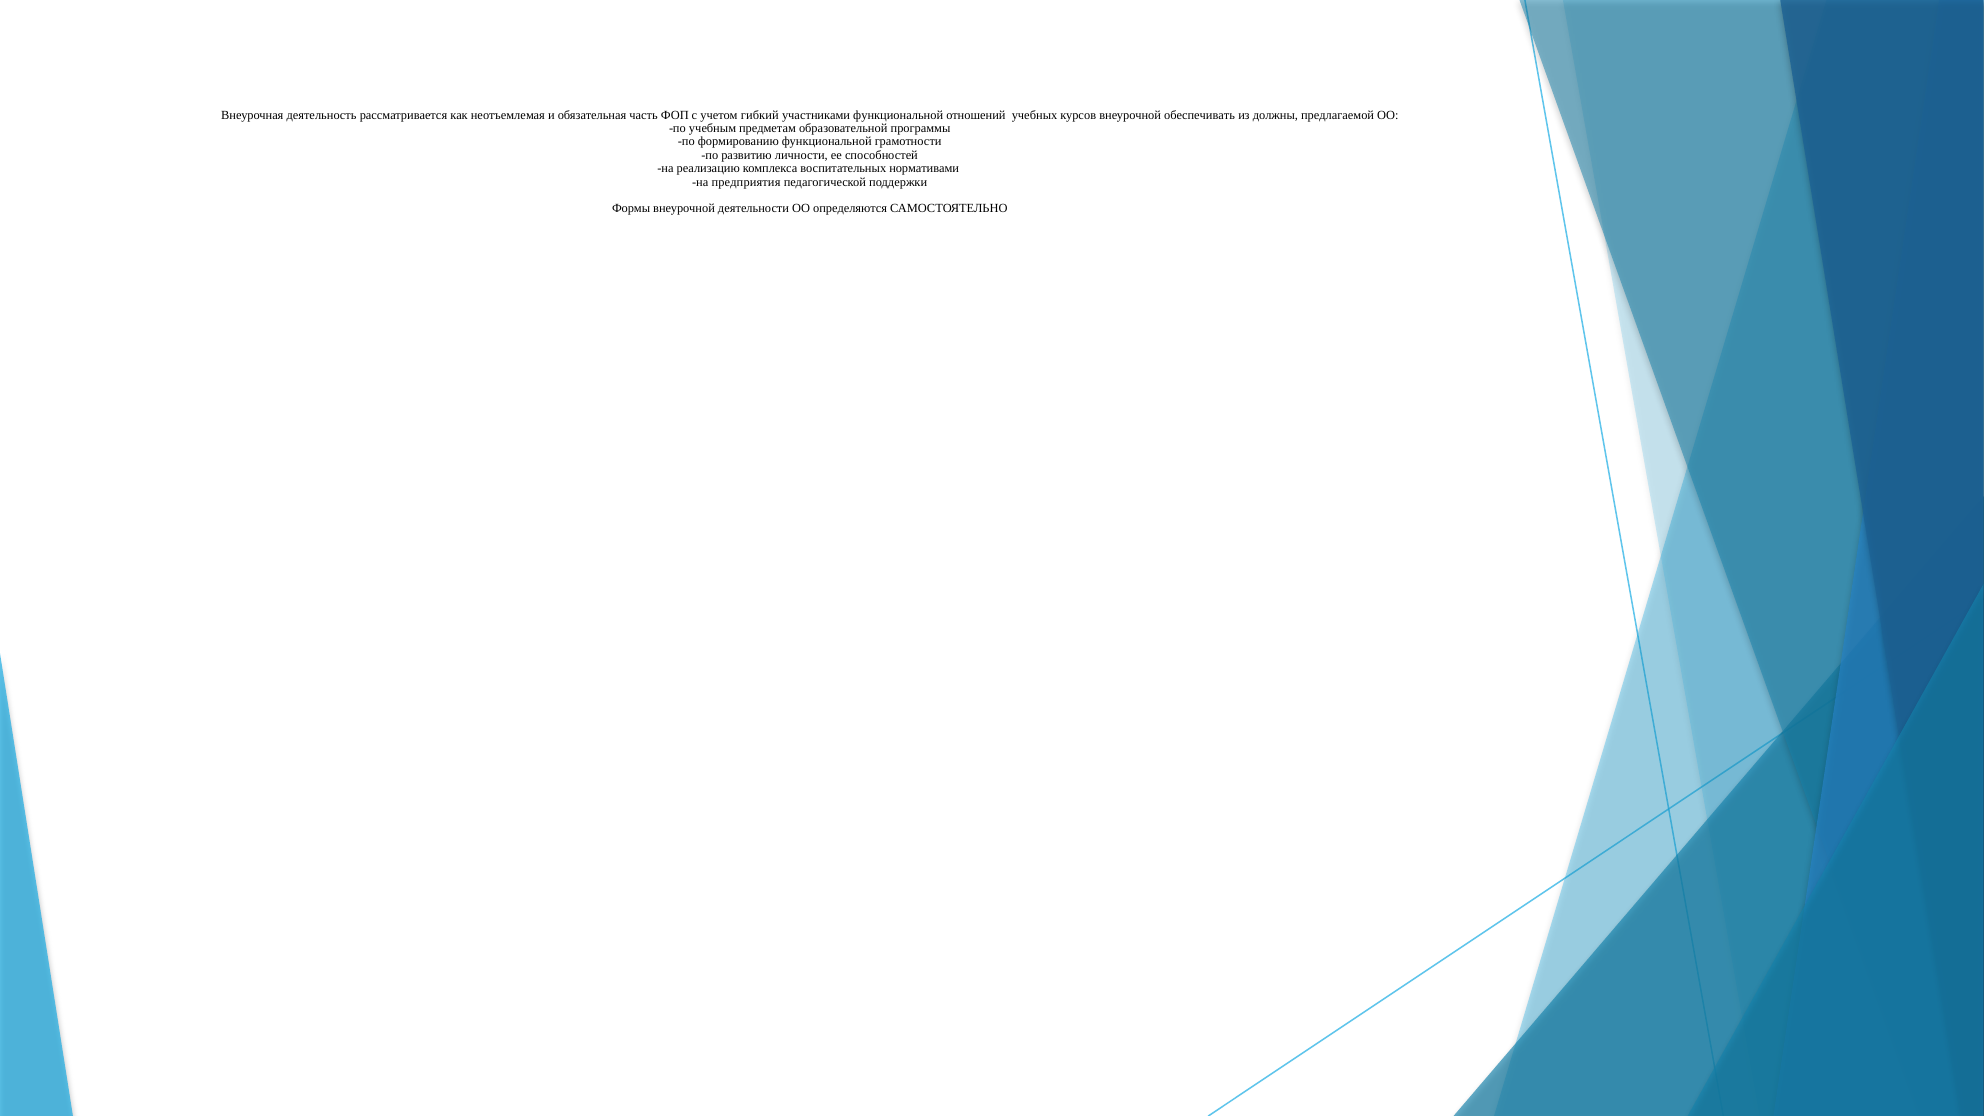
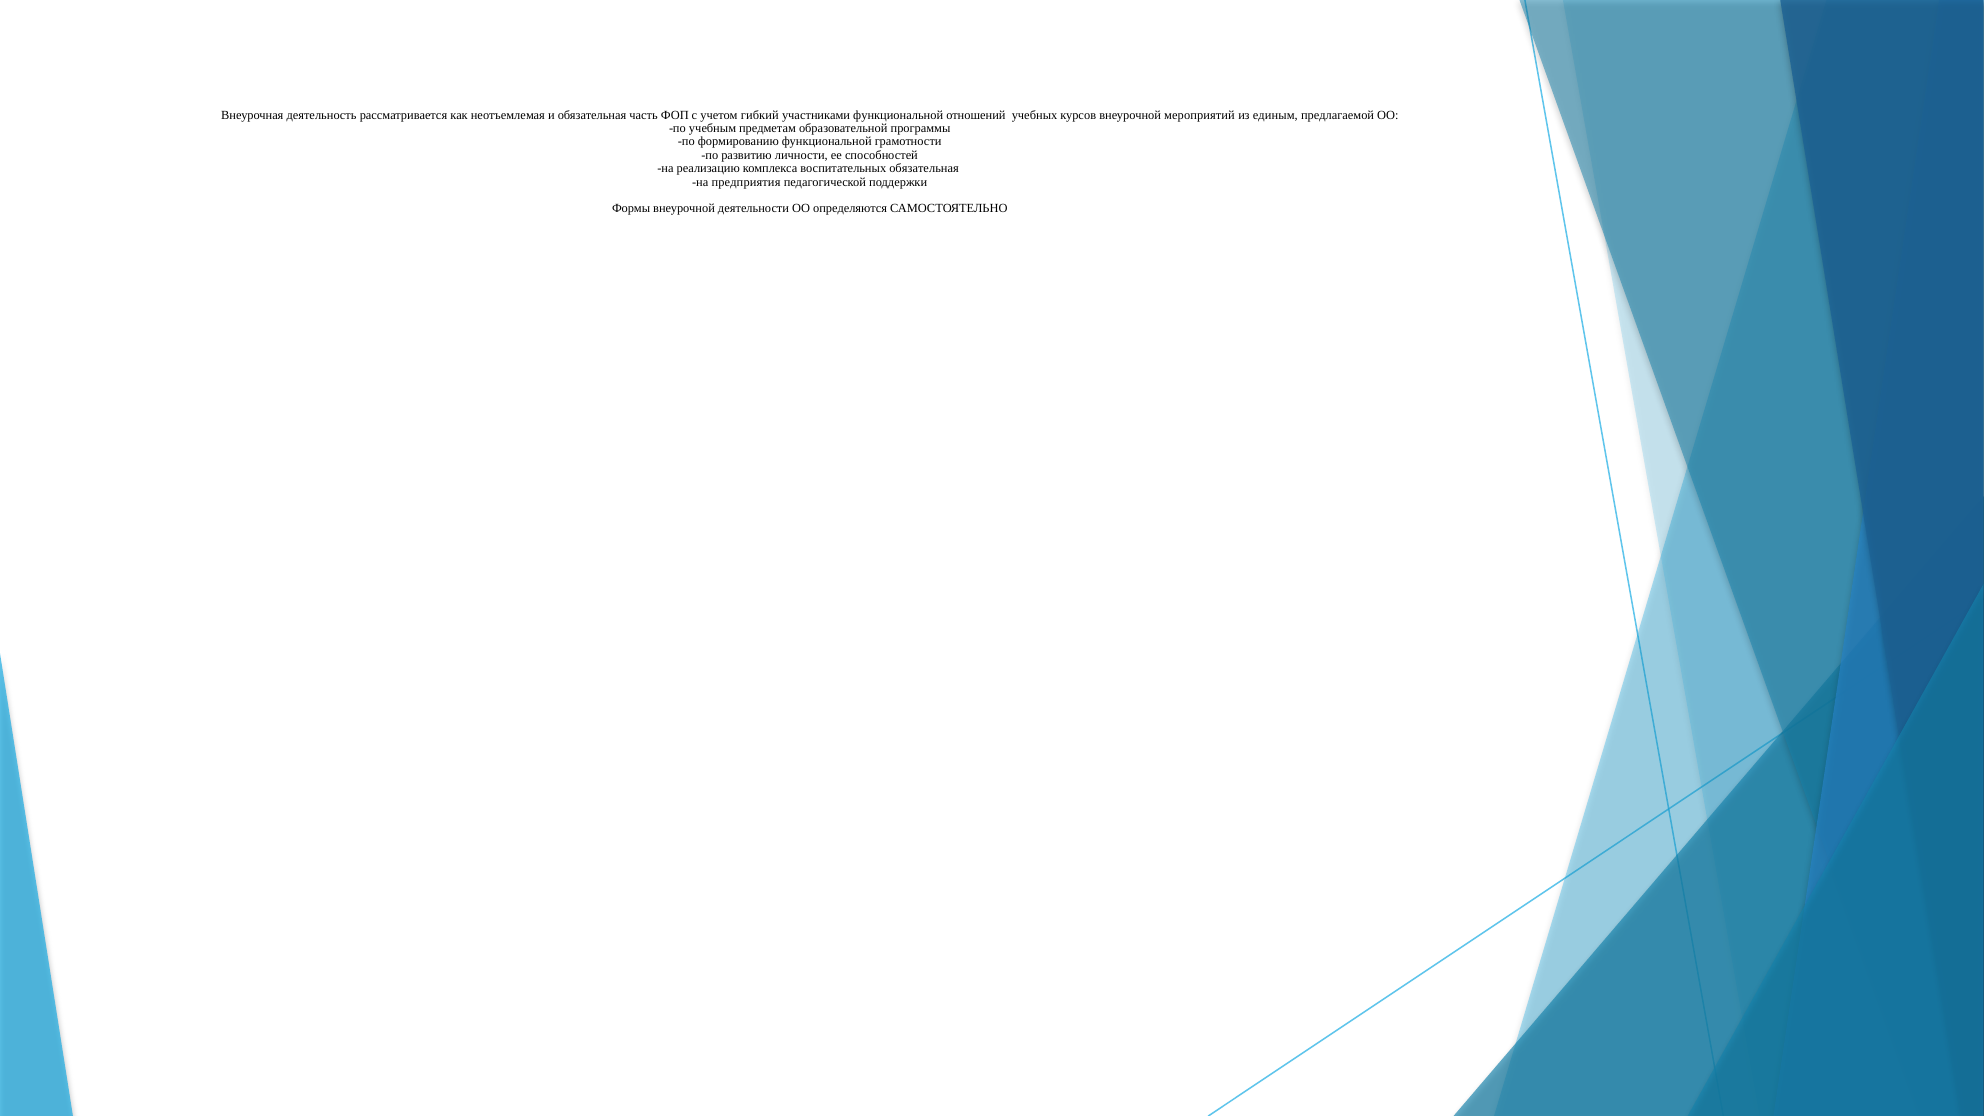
обеспечивать: обеспечивать -> мероприятий (1199, 115)
должны: должны -> единым (1275, 115)
воспитательных нормативами: нормативами -> обязательная (924, 169)
